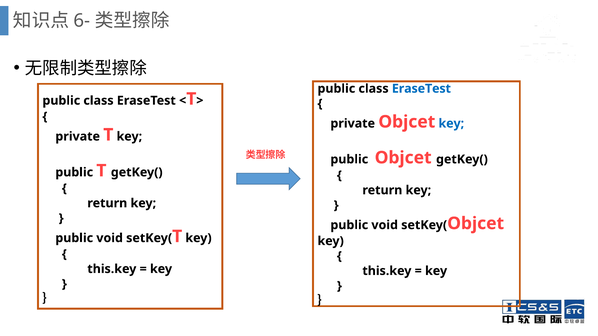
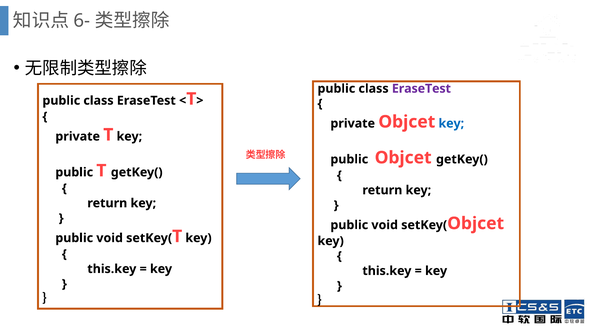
EraseTest colour: blue -> purple (421, 89)
